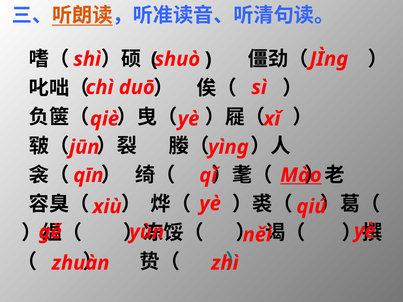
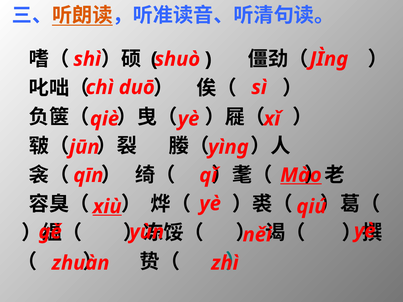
xiù underline: none -> present (107, 207)
